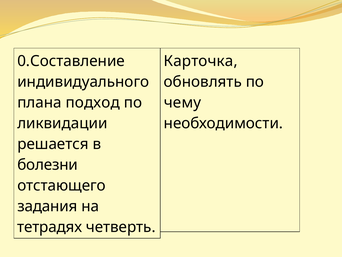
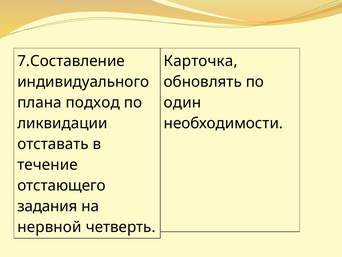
0.Составление: 0.Составление -> 7.Составление (71, 61)
чему: чему -> один (182, 102)
решается: решается -> отставать (53, 144)
болезни: болезни -> течение (47, 164)
тетрадях: тетрадях -> нервной (49, 227)
